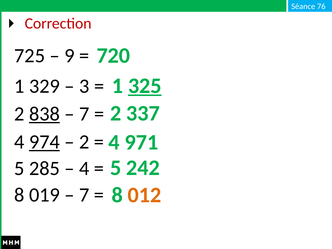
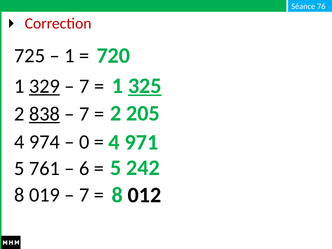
9: 9 -> 1 (69, 56)
329 underline: none -> present (44, 86)
3: 3 -> 7 (84, 86)
337: 337 -> 205 (143, 113)
974 underline: present -> none (44, 142)
2: 2 -> 0 (84, 142)
285: 285 -> 761 (44, 168)
4: 4 -> 6 (84, 168)
012 colour: orange -> black (145, 195)
